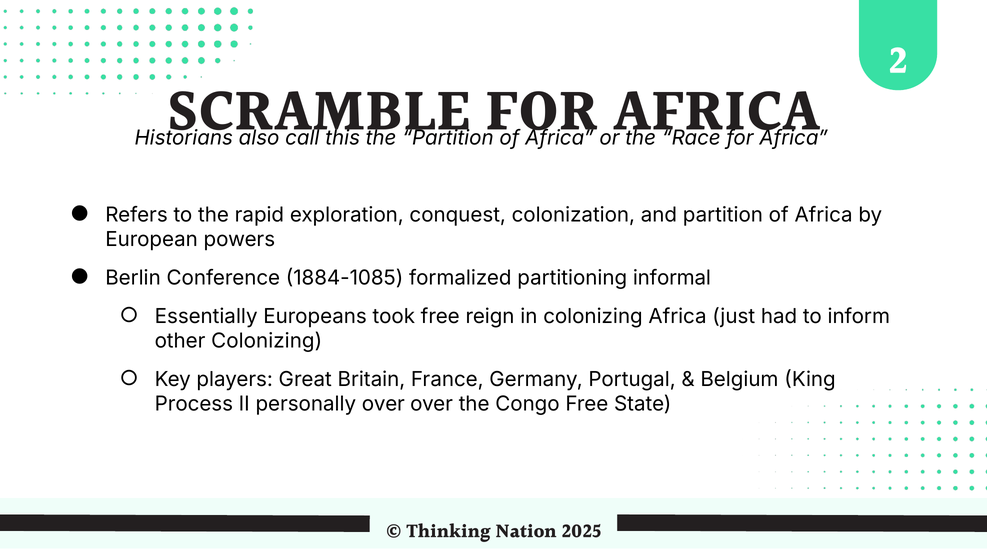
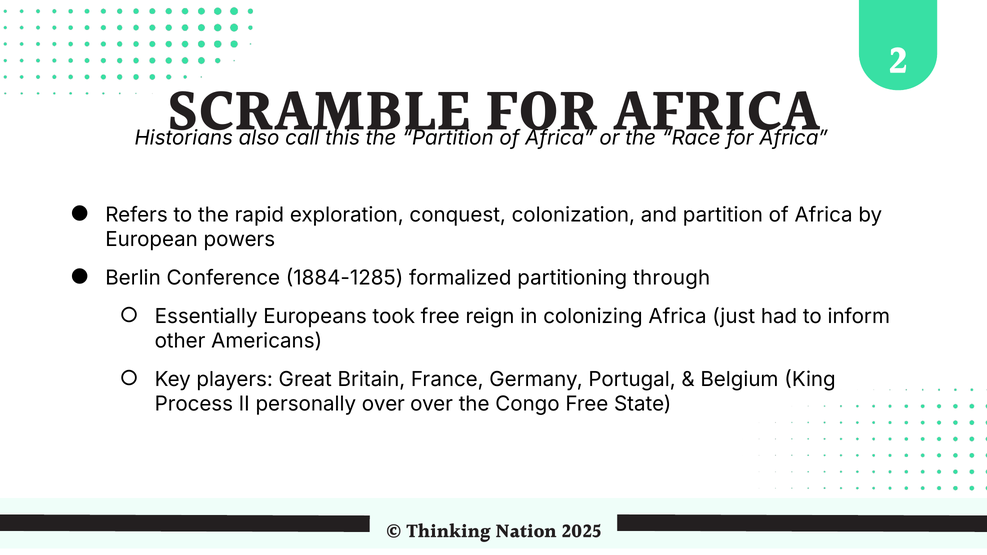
1884-1085: 1884-1085 -> 1884-1285 (345, 278)
informal: informal -> through (672, 278)
other Colonizing: Colonizing -> Americans (267, 341)
